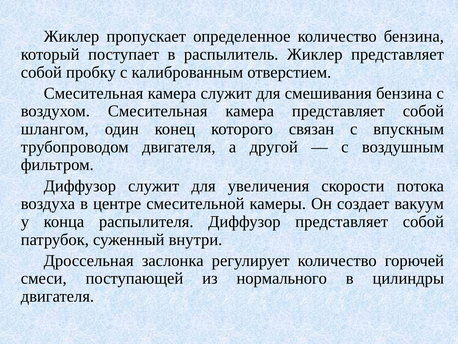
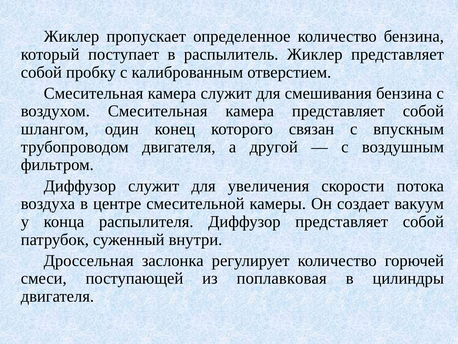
нормального: нормального -> поплавковая (282, 278)
